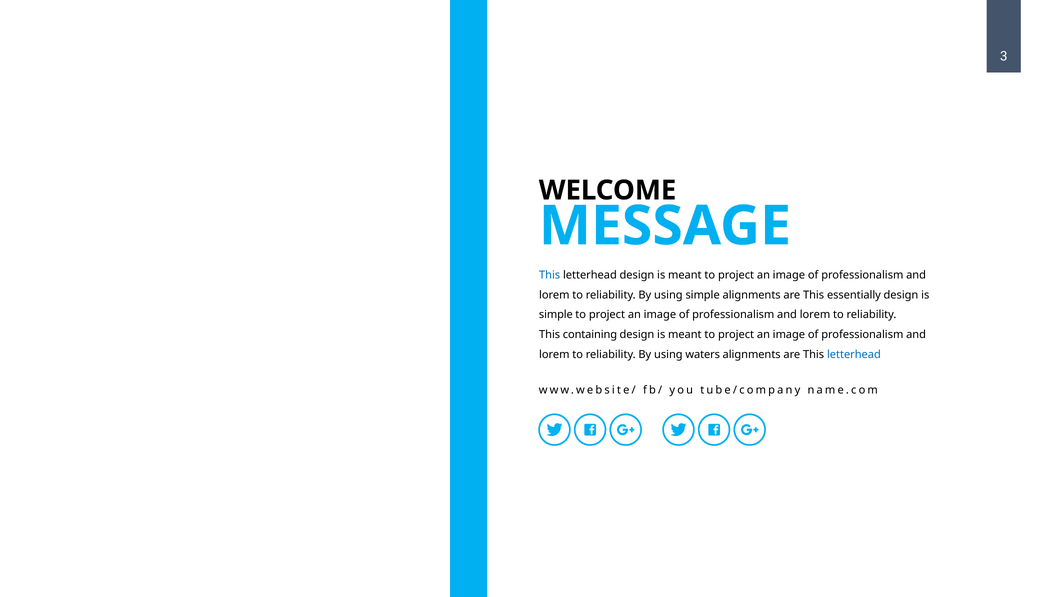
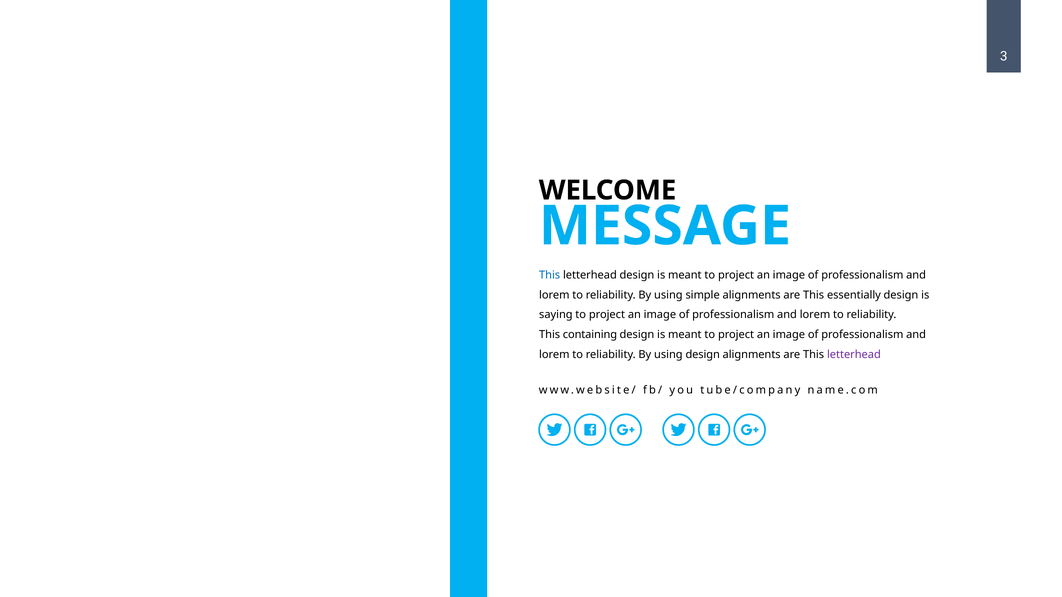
simple: simple -> saying (556, 315)
using waters: waters -> design (703, 355)
letterhead colour: blue -> purple (854, 355)
